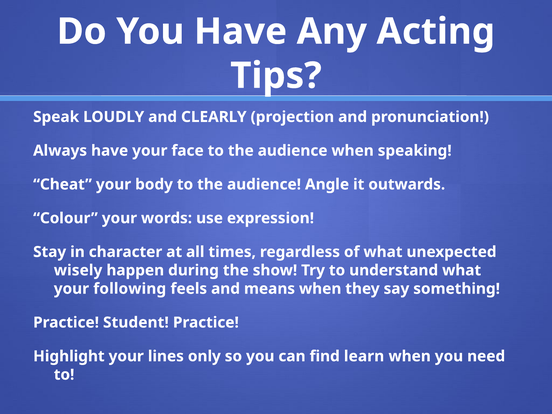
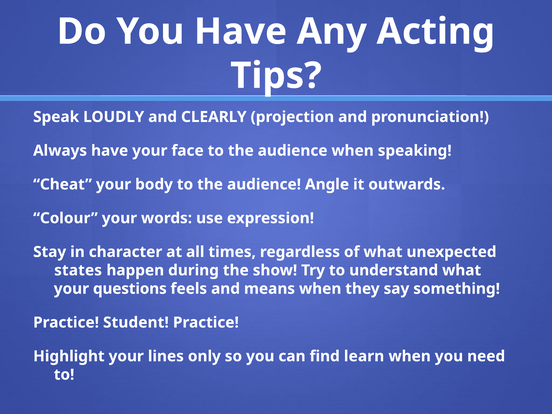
wisely: wisely -> states (78, 270)
following: following -> questions (130, 289)
